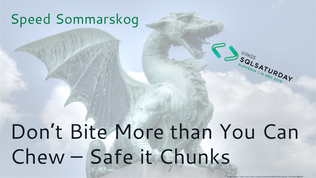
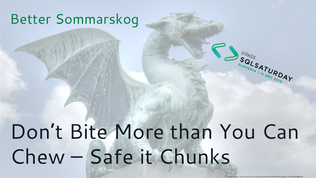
Speed: Speed -> Better (31, 19)
